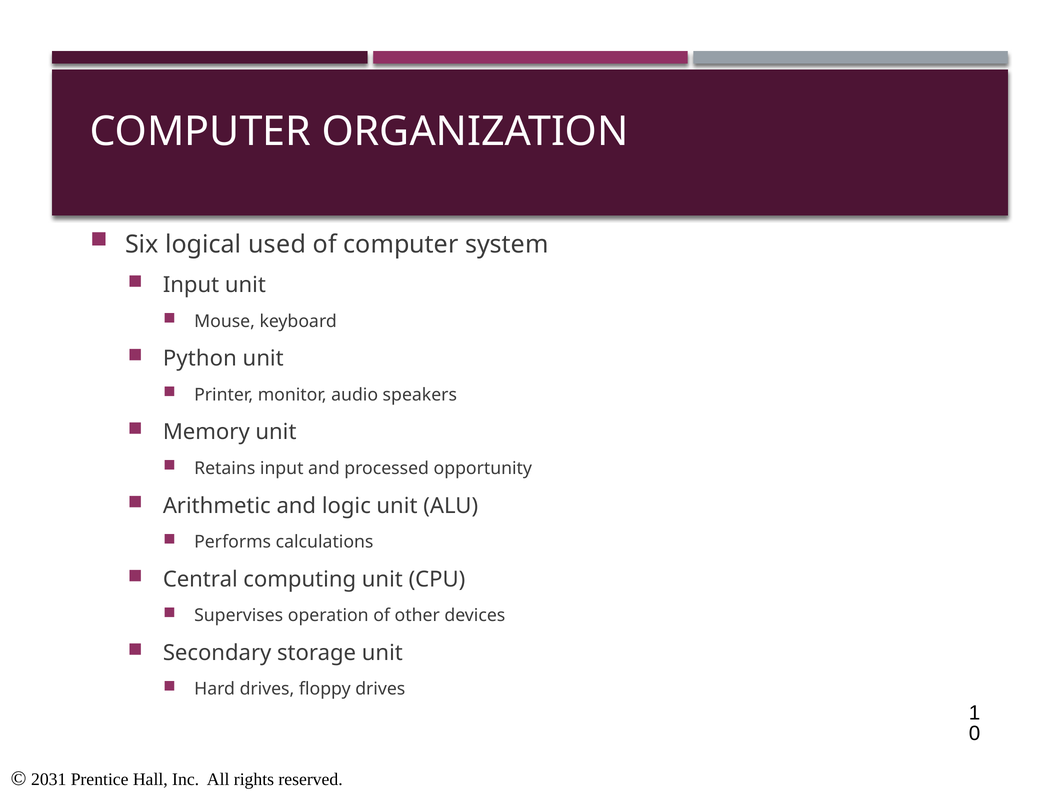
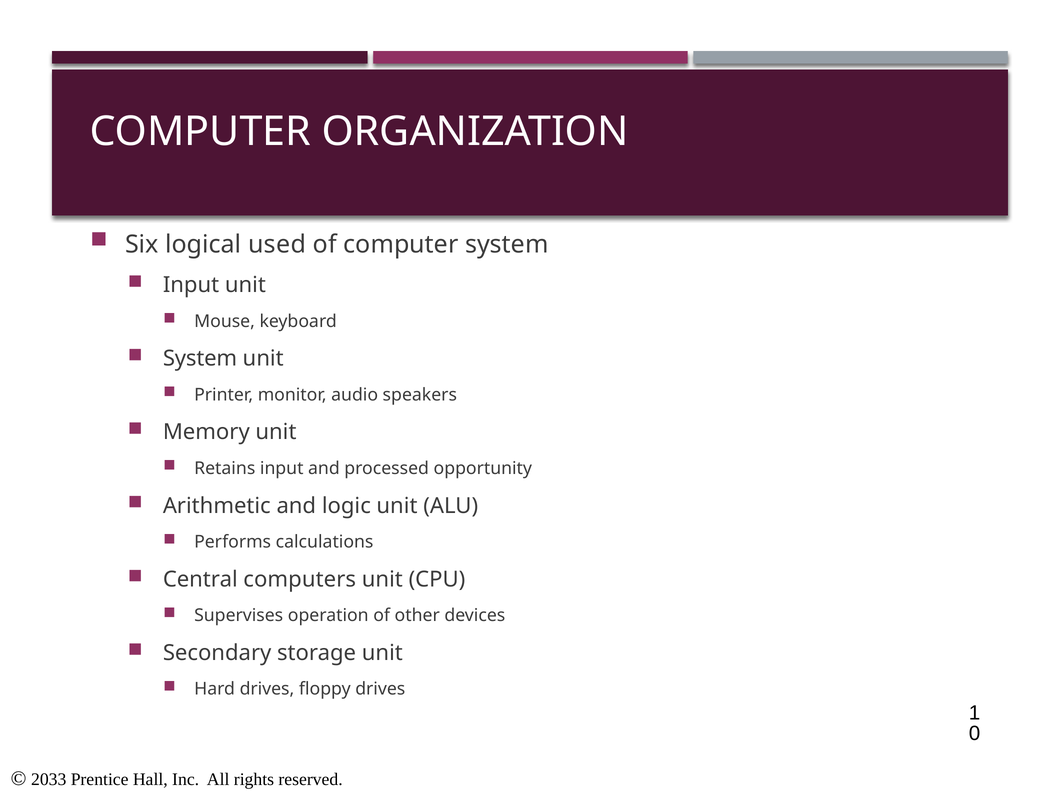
Python: Python -> System (200, 359)
computing: computing -> computers (300, 580)
2031: 2031 -> 2033 (49, 780)
